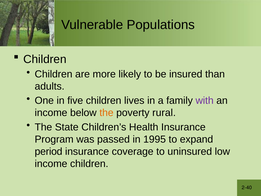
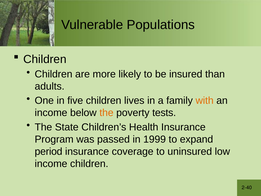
with colour: purple -> orange (205, 100)
rural: rural -> tests (164, 113)
1995: 1995 -> 1999 (155, 139)
